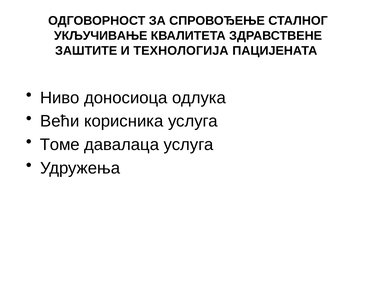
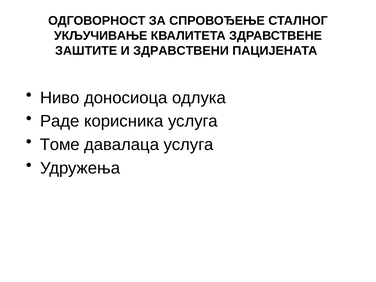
ТЕХНОЛОГИЈА: ТЕХНОЛОГИЈА -> ЗДРАВСТВЕНИ (181, 51)
Већи: Већи -> Раде (60, 121)
